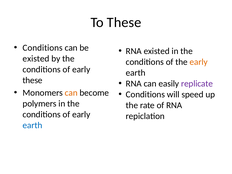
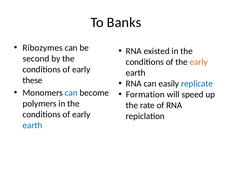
To These: These -> Banks (124, 22)
Conditions: Conditions -> Ribozymes (43, 48)
existed: existed -> second (36, 59)
replicate colour: purple -> blue (197, 84)
can colour: orange -> blue (71, 93)
Conditions: Conditions -> Formation (145, 94)
